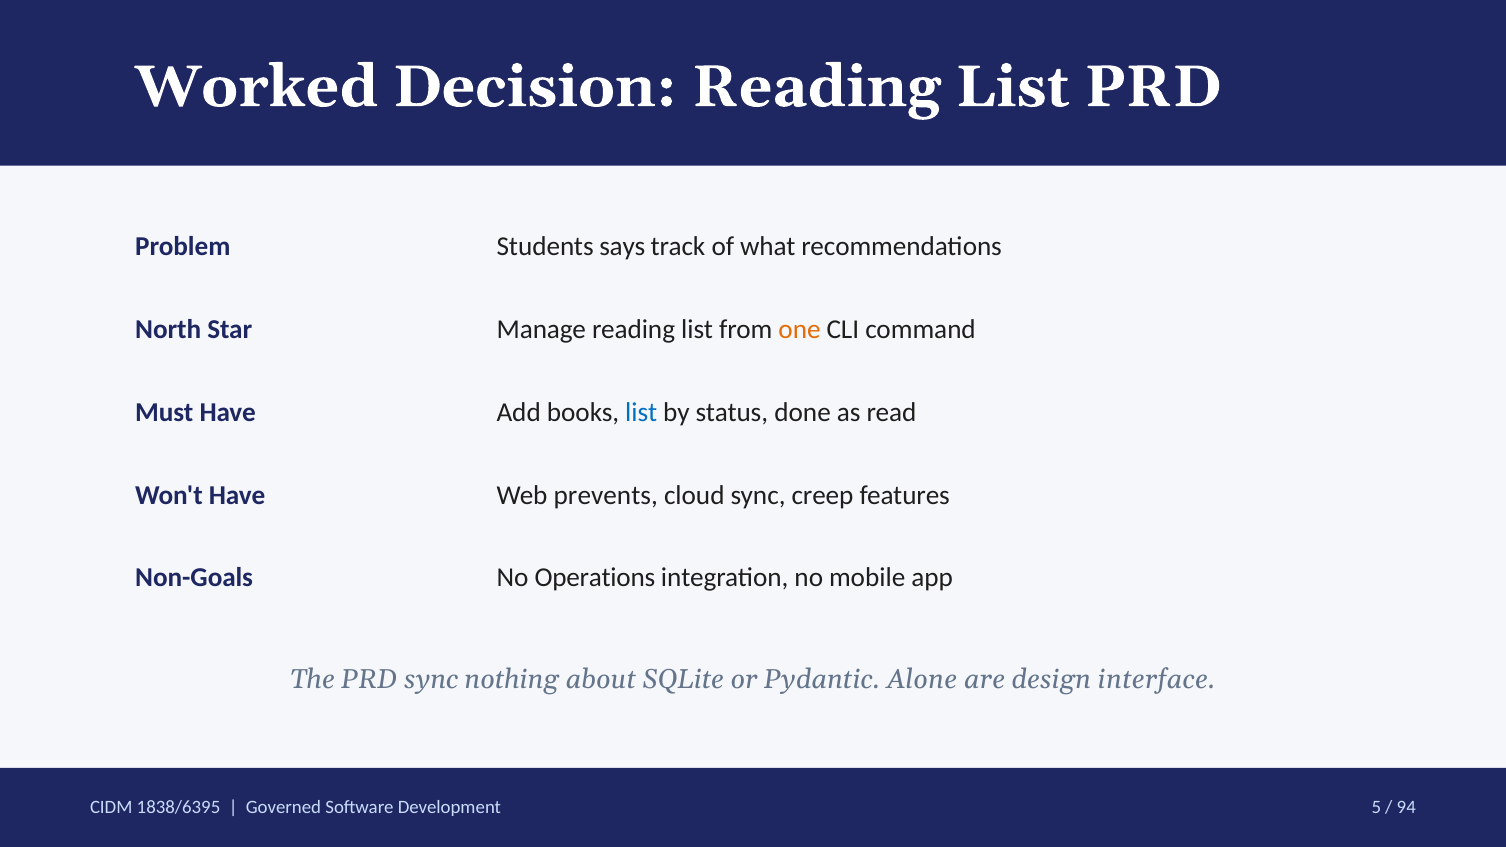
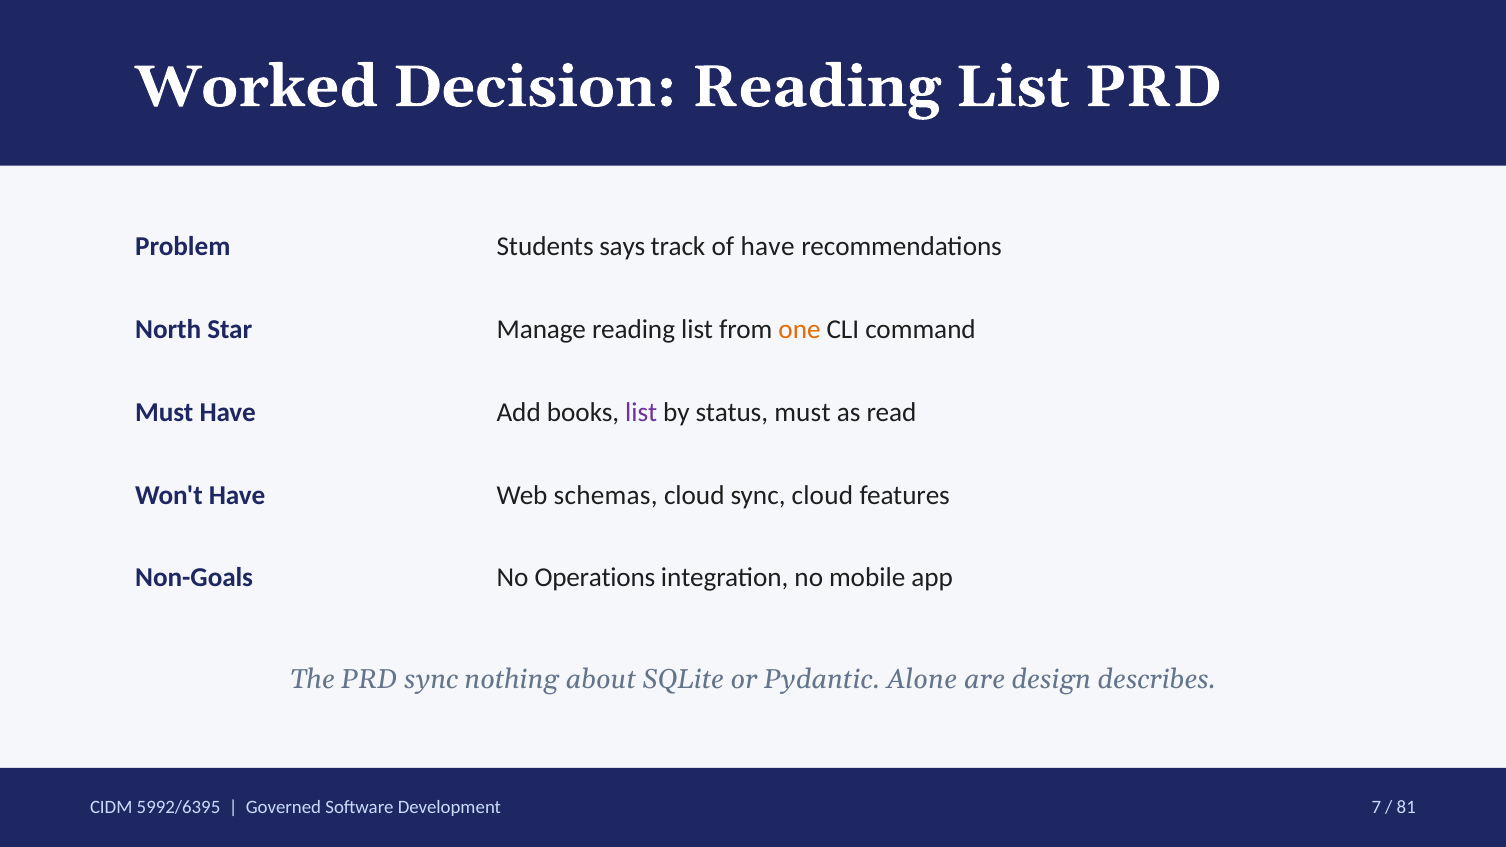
of what: what -> have (768, 247)
list colour: blue -> purple (641, 412)
status done: done -> must (802, 412)
prevents: prevents -> schemas (606, 495)
sync creep: creep -> cloud (822, 495)
interface: interface -> describes (1157, 680)
1838/6395: 1838/6395 -> 5992/6395 (179, 807)
5: 5 -> 7 (1376, 807)
94: 94 -> 81 (1406, 807)
